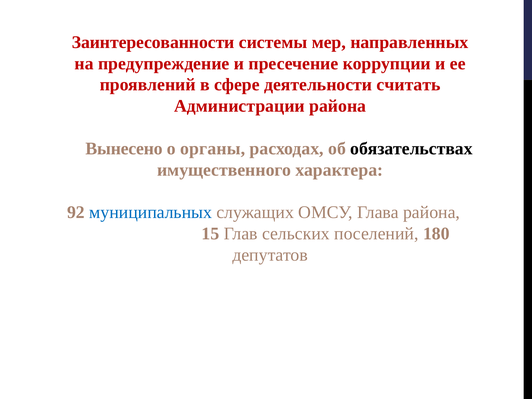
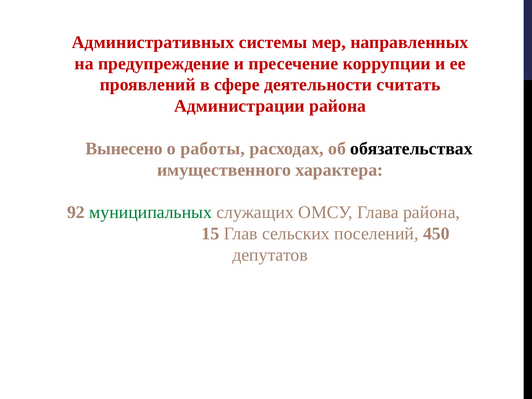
Заинтересованности: Заинтересованности -> Административных (153, 42)
органы: органы -> работы (213, 149)
муниципальных colour: blue -> green (151, 212)
180: 180 -> 450 (436, 234)
